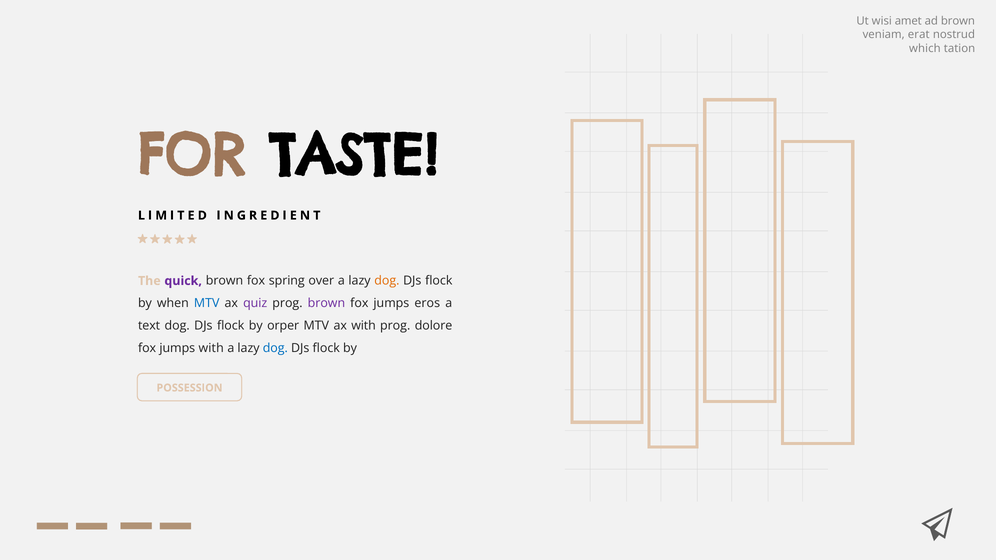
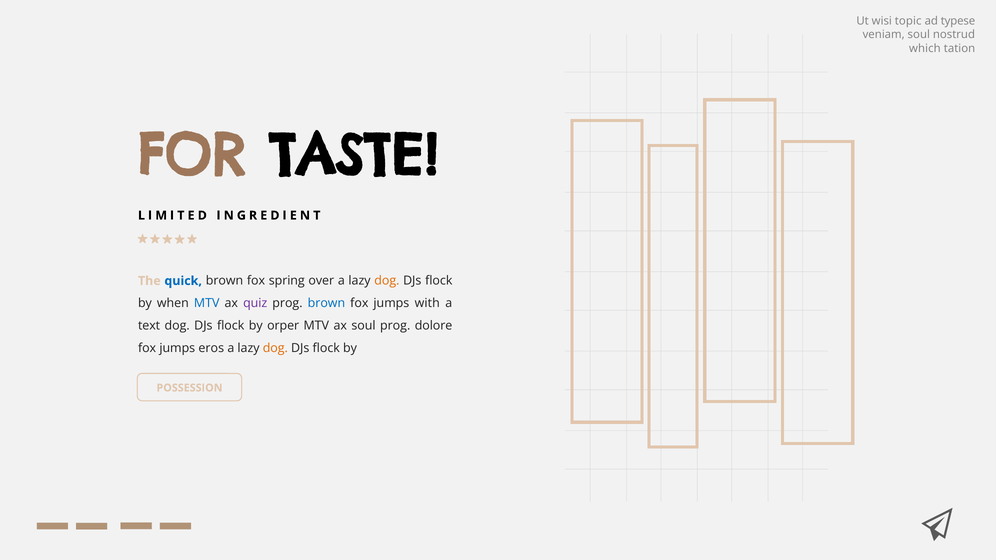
amet: amet -> topic (908, 21)
ad brown: brown -> typese (958, 21)
veniam erat: erat -> soul (919, 35)
quick colour: purple -> blue (183, 281)
brown colour: purple -> blue (326, 303)
eros: eros -> with (427, 303)
ax with: with -> soul (364, 326)
jumps with: with -> eros (211, 348)
dog colour: blue -> orange (275, 348)
